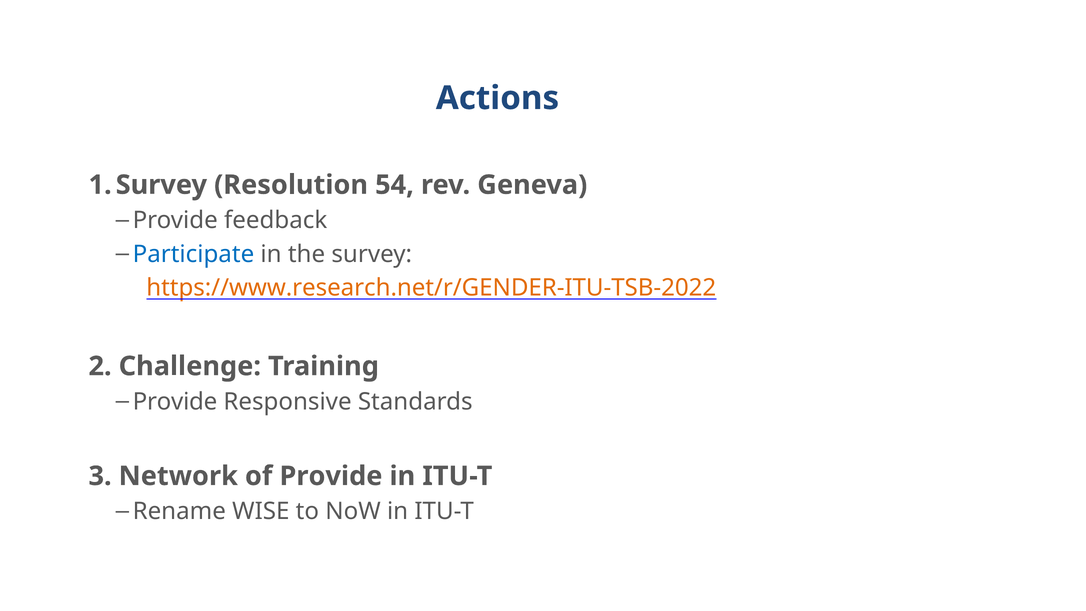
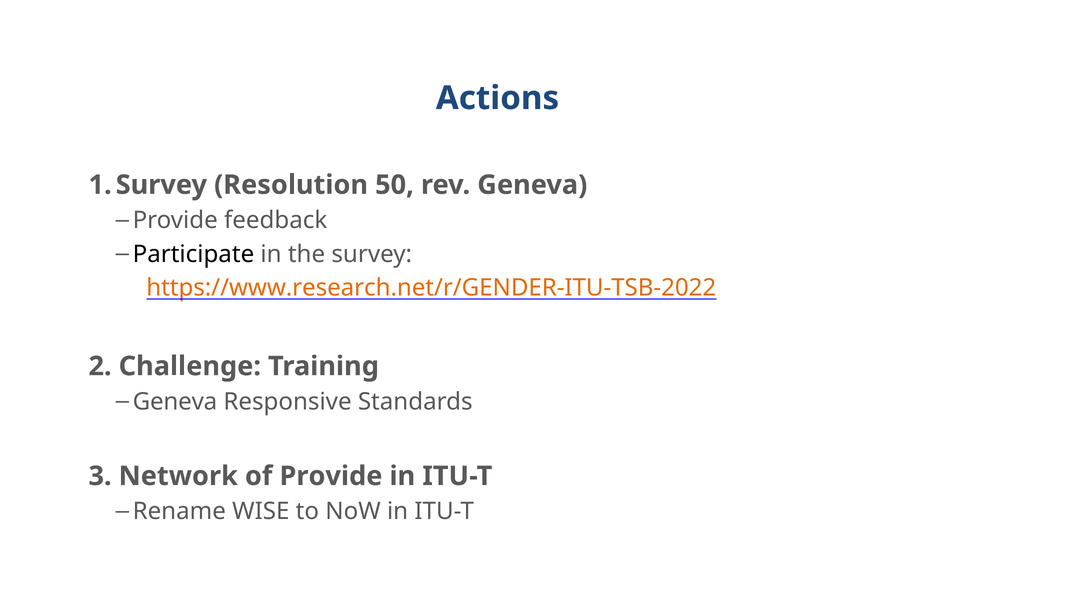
54: 54 -> 50 (394, 185)
Participate colour: blue -> black (193, 254)
Provide: Provide -> Geneva (175, 402)
